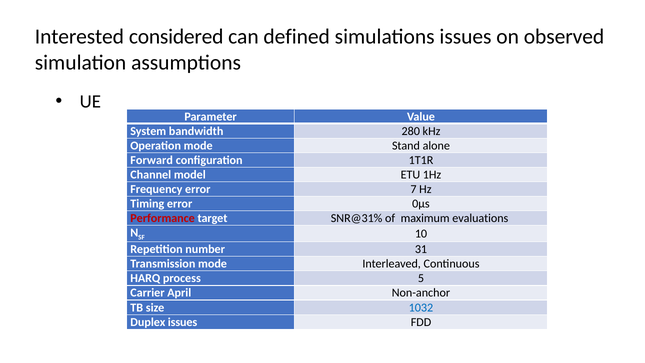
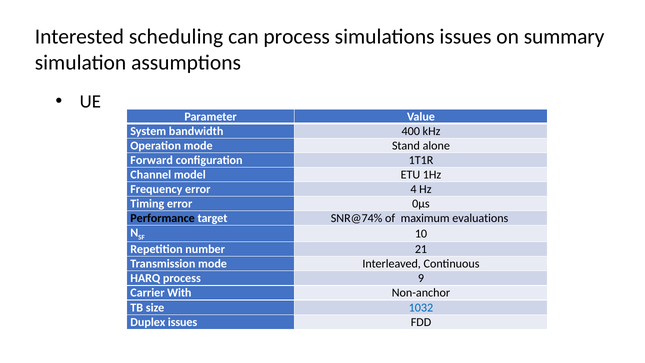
considered: considered -> scheduling (176, 37)
can defined: defined -> process (297, 37)
observed: observed -> summary (564, 37)
280: 280 -> 400 (411, 131)
7: 7 -> 4 (414, 189)
Performance colour: red -> black (163, 218)
SNR@31%: SNR@31% -> SNR@74% (357, 218)
31: 31 -> 21 (421, 249)
5: 5 -> 9 (421, 278)
April: April -> With (179, 293)
